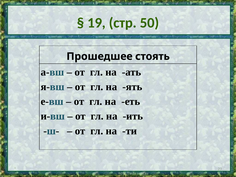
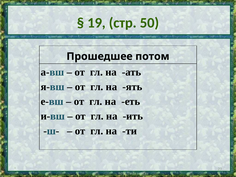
стоять: стоять -> потом (152, 56)
